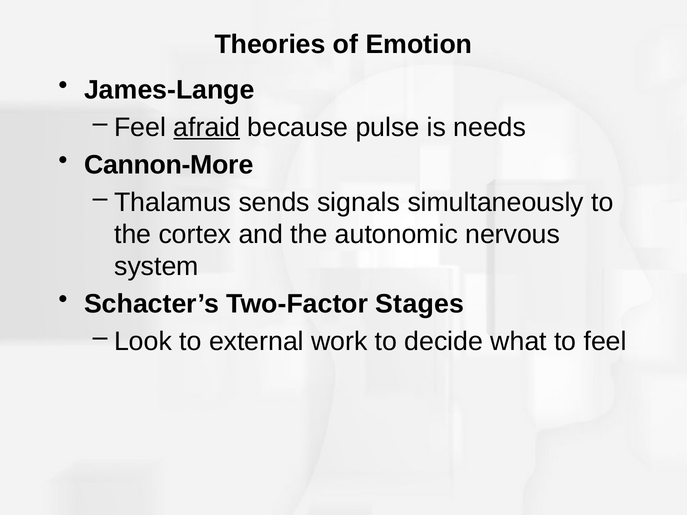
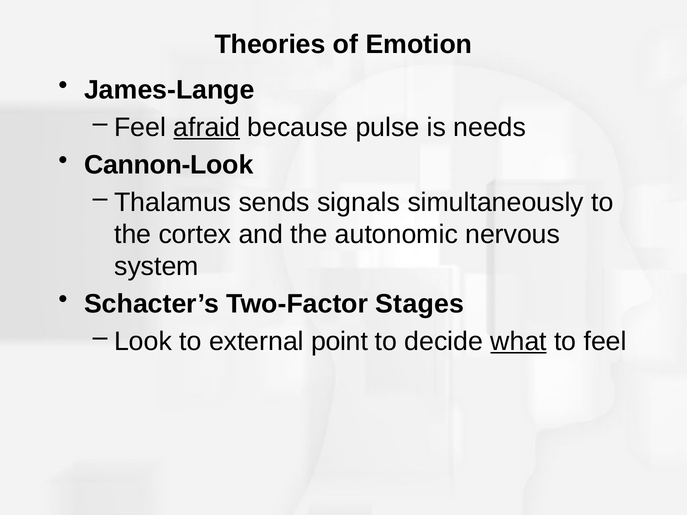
Cannon-More: Cannon-More -> Cannon-Look (169, 165)
work: work -> point (339, 341)
what underline: none -> present (519, 341)
